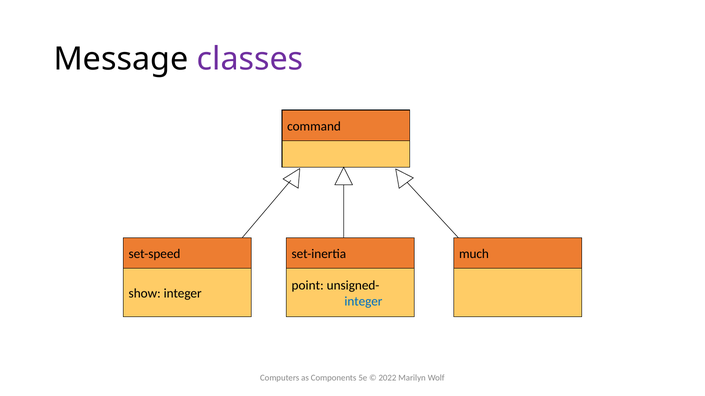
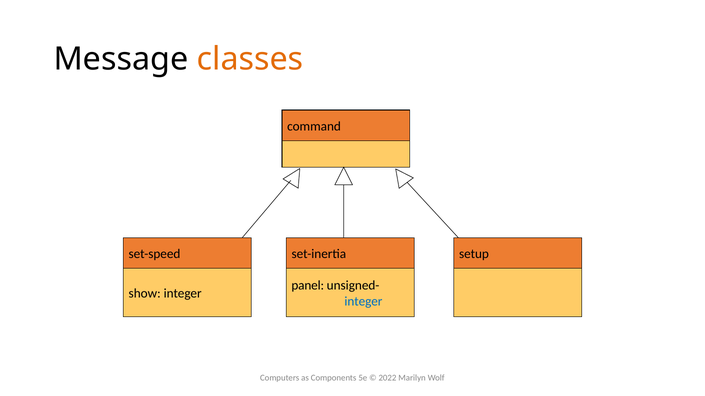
classes colour: purple -> orange (250, 59)
much: much -> setup (474, 254)
point: point -> panel (308, 286)
